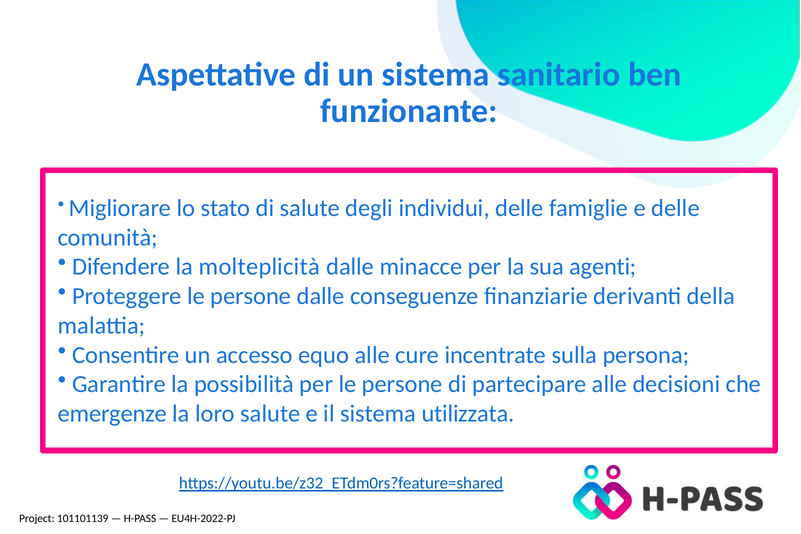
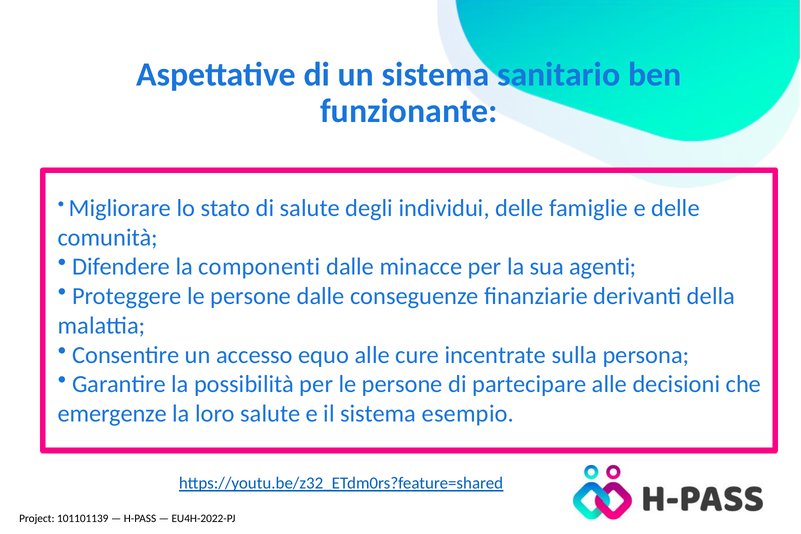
molteplicità: molteplicità -> componenti (259, 267)
utilizzata: utilizzata -> esempio (468, 414)
